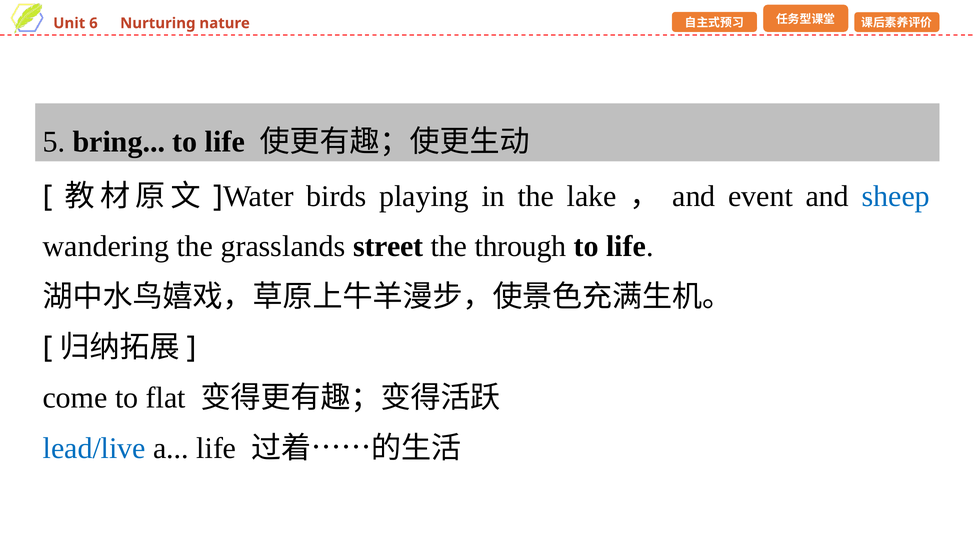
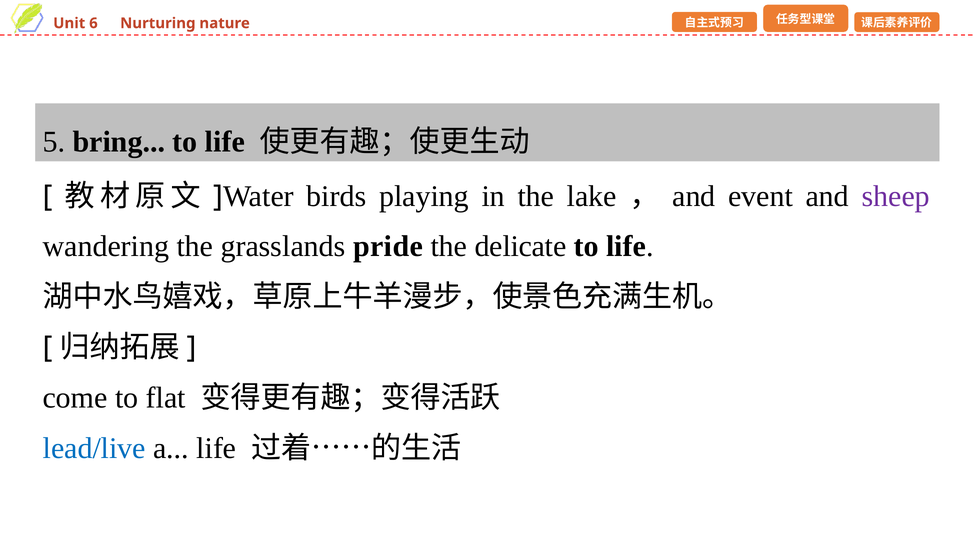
sheep colour: blue -> purple (896, 196)
street: street -> pride (388, 247)
through: through -> delicate (521, 247)
